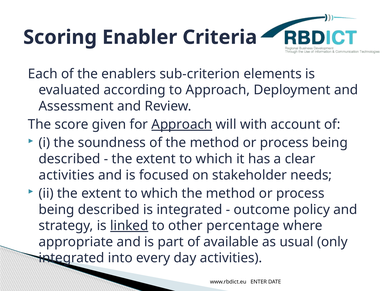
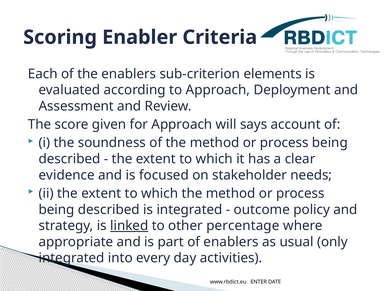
Approach underline: present -> none (182, 124)
with: with -> says (254, 124)
activities: activities -> evidence (67, 175)
of available: available -> enablers (231, 241)
